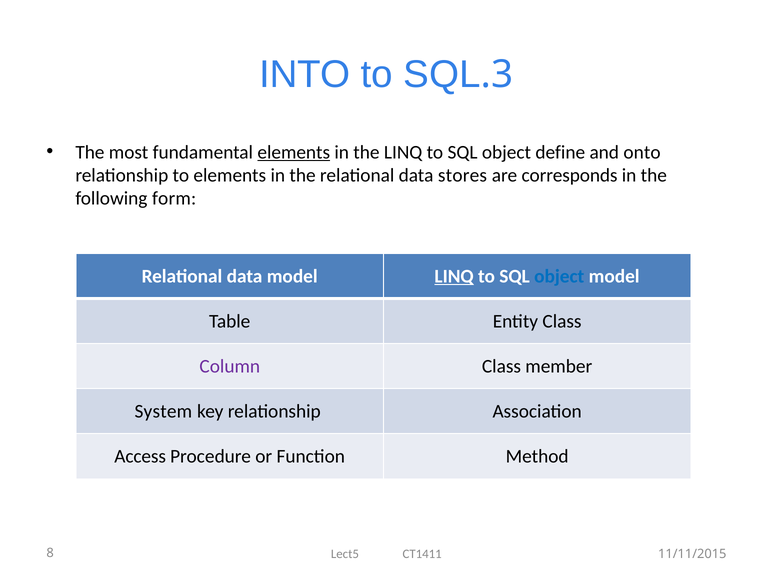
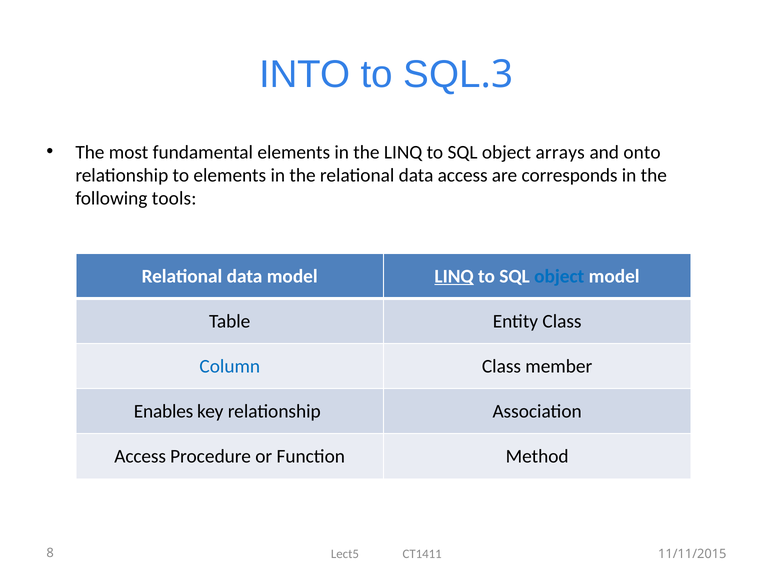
elements underline: present -> none (294, 152)
define: define -> arrays (560, 152)
data stores: stores -> access (463, 175)
form: form -> tools (174, 198)
Column colour: purple -> blue (230, 366)
System: System -> Enables (164, 411)
